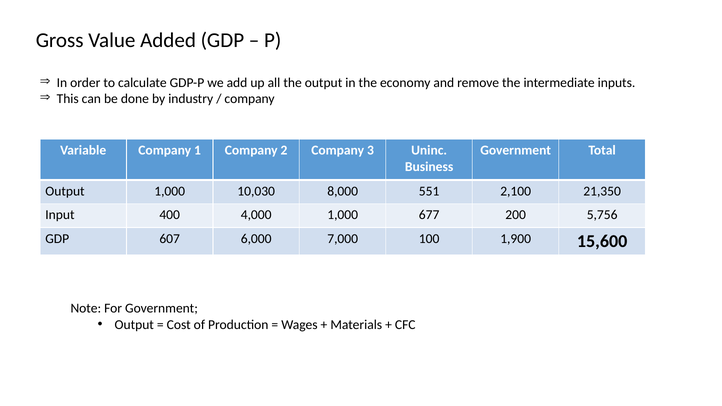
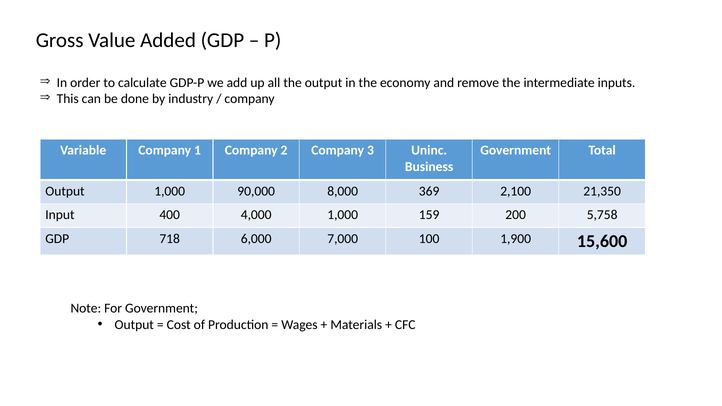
10,030: 10,030 -> 90,000 (256, 191)
551: 551 -> 369 (429, 191)
677: 677 -> 159 (429, 215)
5,756: 5,756 -> 5,758 (602, 215)
607: 607 -> 718 (170, 239)
